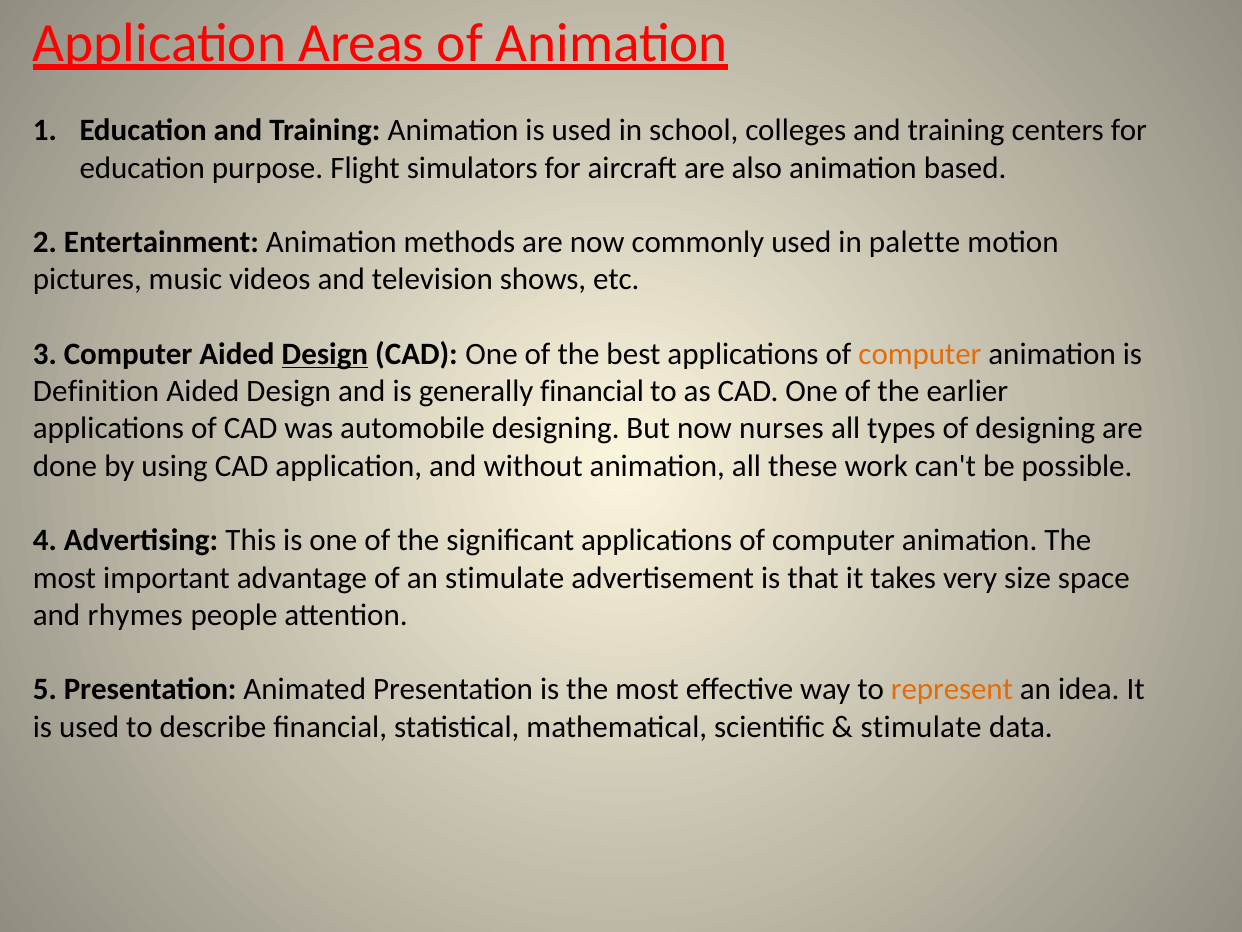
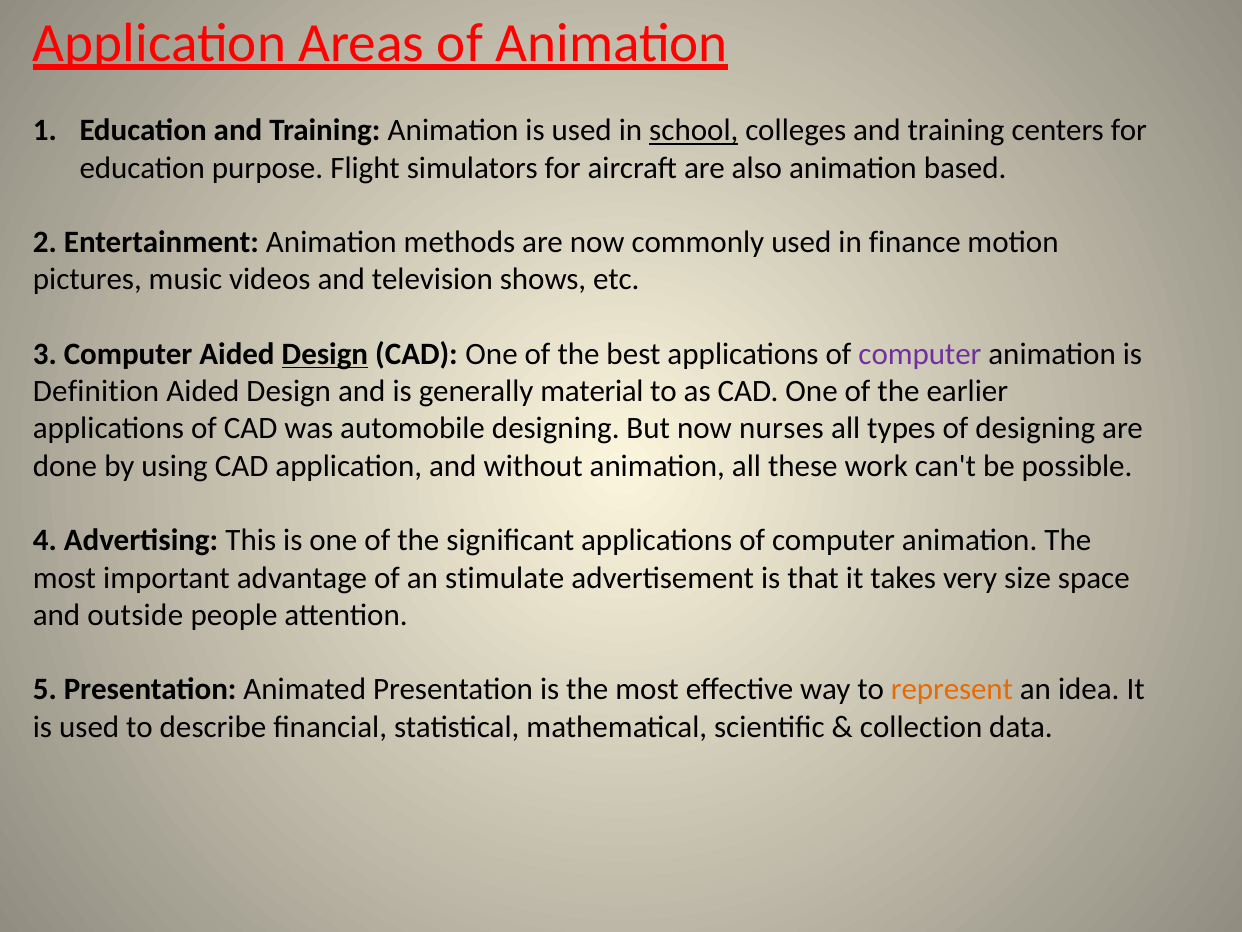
school underline: none -> present (694, 130)
palette: palette -> finance (915, 242)
computer colour: orange -> purple (920, 354)
generally financial: financial -> material (592, 391)
rhymes: rhymes -> outside (135, 615)
stimulate: stimulate -> collection (921, 727)
